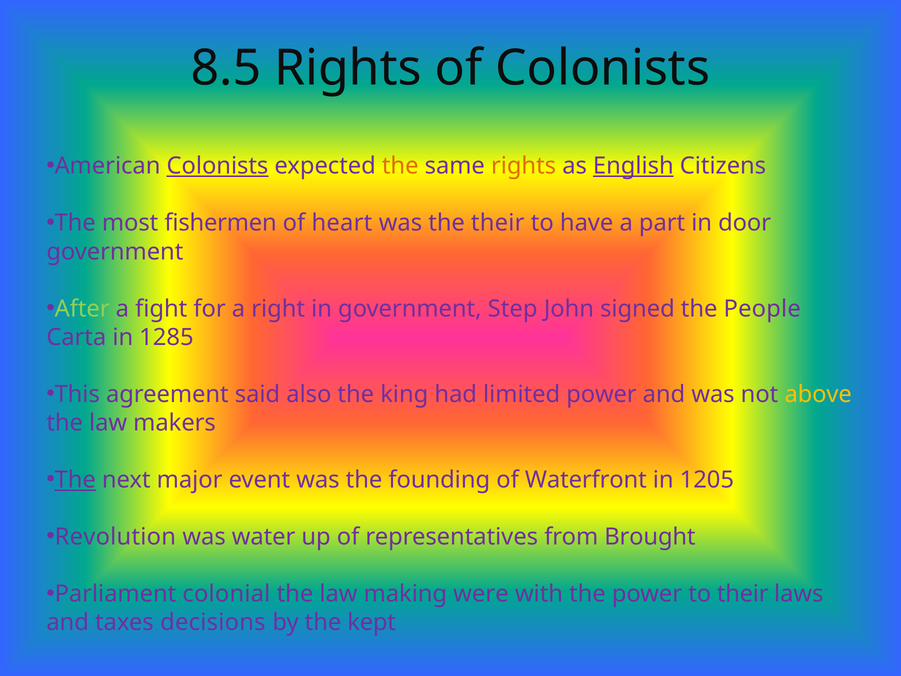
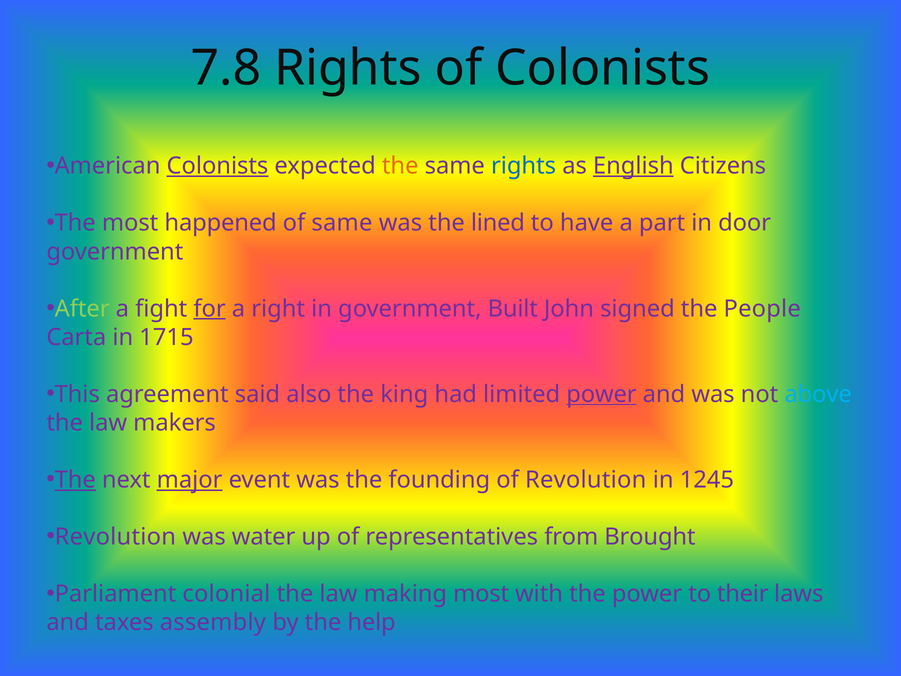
8.5: 8.5 -> 7.8 (226, 68)
rights colour: orange -> blue (524, 166)
fishermen: fishermen -> happened (221, 223)
of heart: heart -> same (342, 223)
the their: their -> lined (498, 223)
for underline: none -> present (210, 309)
Step: Step -> Built (513, 309)
1285: 1285 -> 1715 (166, 337)
power underline: none -> present (601, 394)
above colour: yellow -> light blue (818, 394)
major underline: none -> present (190, 480)
of Waterfront: Waterfront -> Revolution (586, 480)
1205: 1205 -> 1245 (707, 480)
making were: were -> most (481, 594)
decisions: decisions -> assembly (213, 622)
kept: kept -> help (372, 622)
